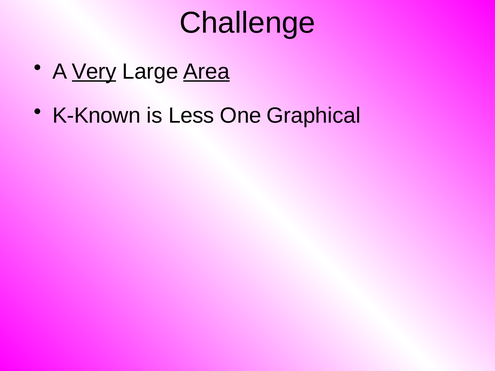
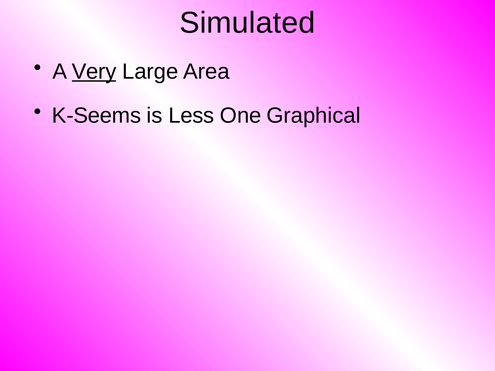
Challenge: Challenge -> Simulated (247, 23)
Area underline: present -> none (207, 72)
K-Known: K-Known -> K-Seems (97, 116)
